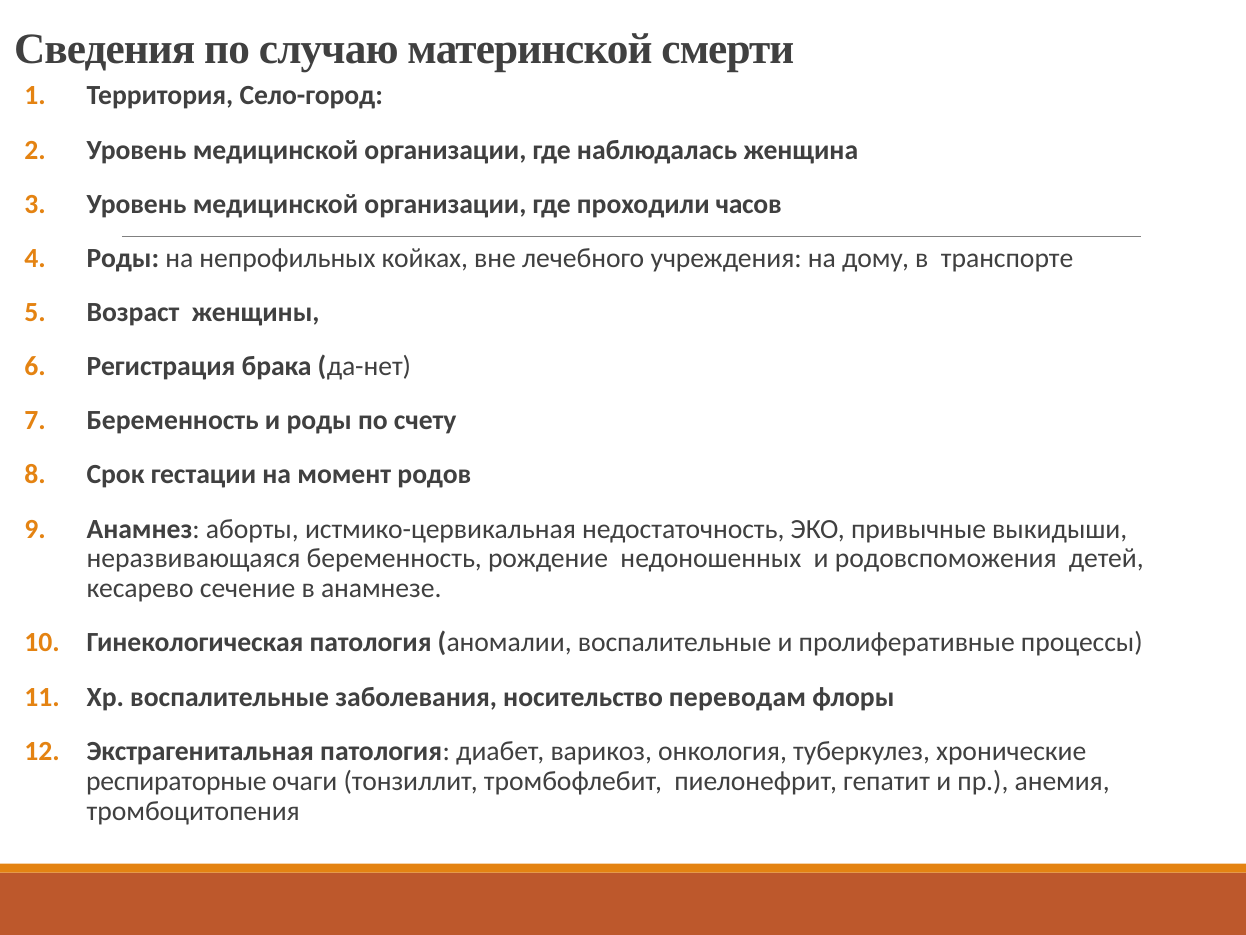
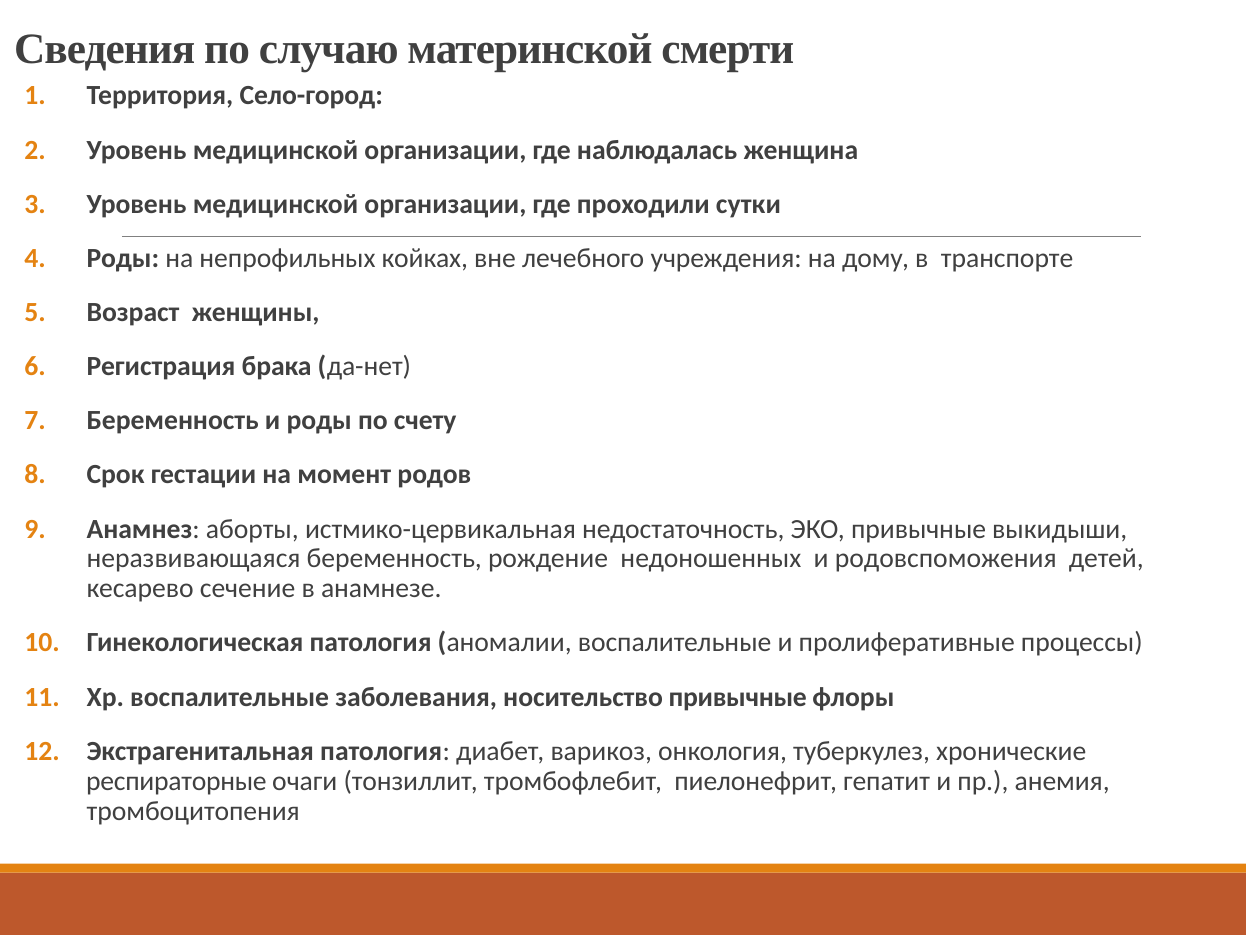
часов: часов -> сутки (748, 204)
носительство переводам: переводам -> привычные (738, 697)
